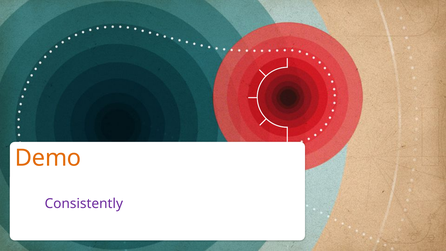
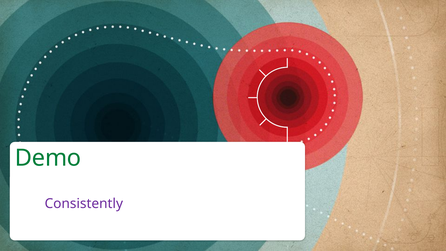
Demo colour: orange -> green (48, 158)
